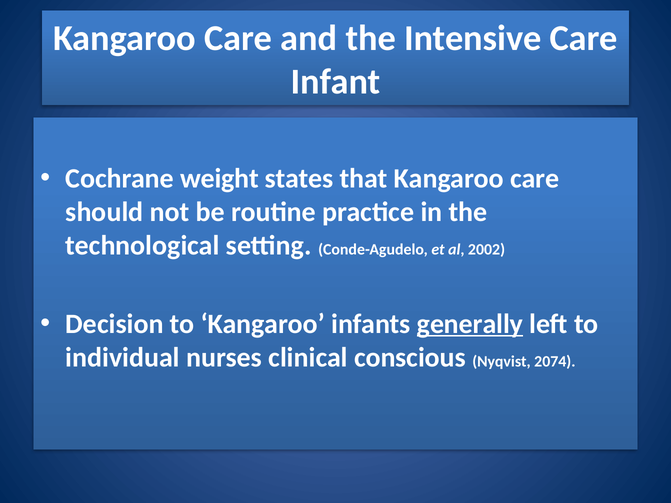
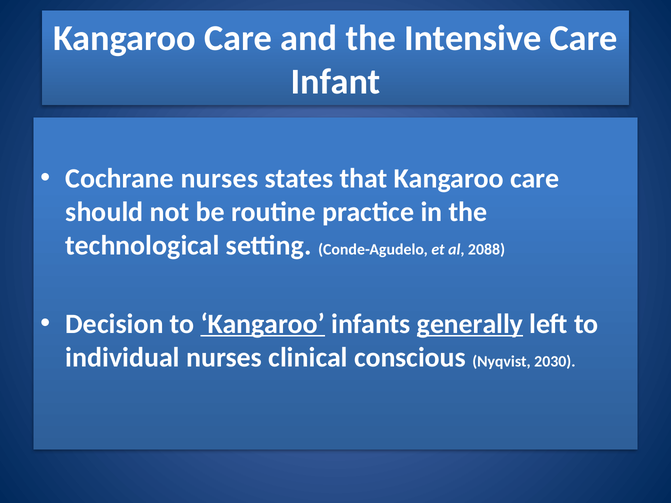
Cochrane weight: weight -> nurses (219, 179)
2002: 2002 -> 2088 (487, 250)
Kangaroo underline: none -> present (263, 324)
2074: 2074 -> 2030 (555, 362)
